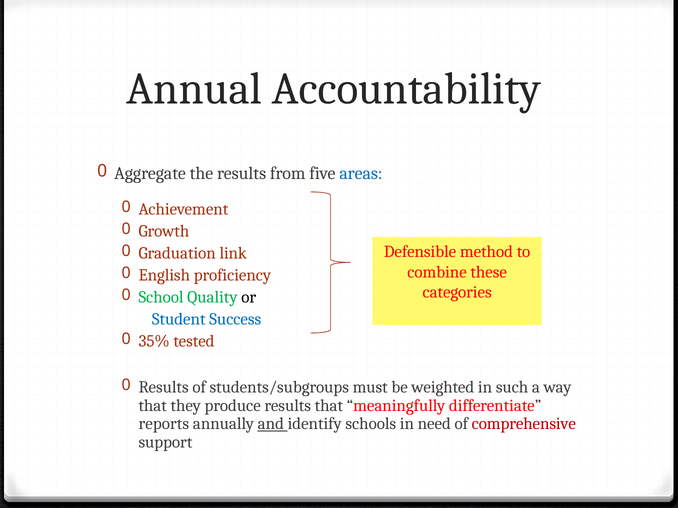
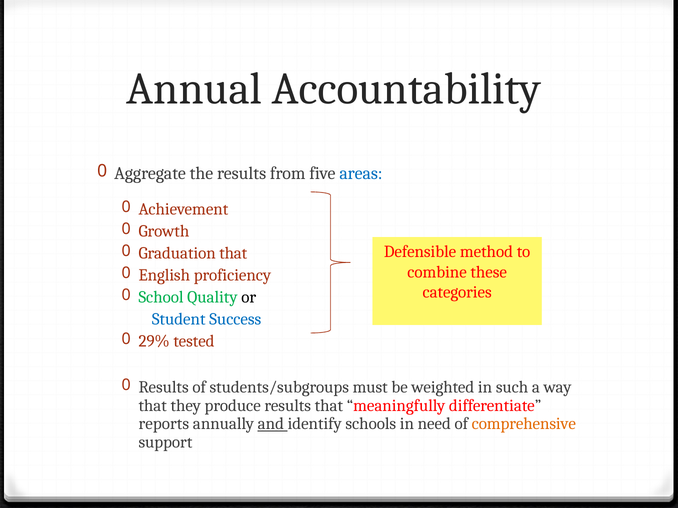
Graduation link: link -> that (233, 253)
35%: 35% -> 29% (154, 341)
comprehensive colour: red -> orange (524, 424)
